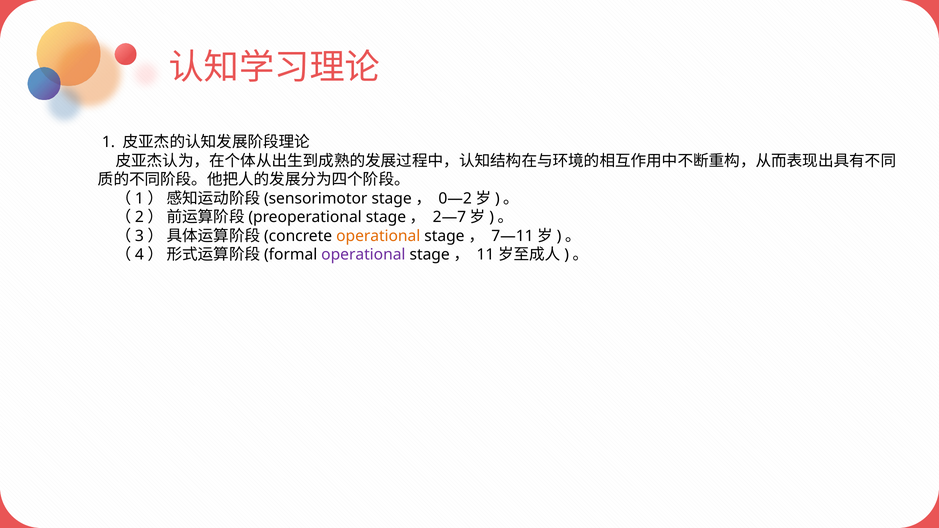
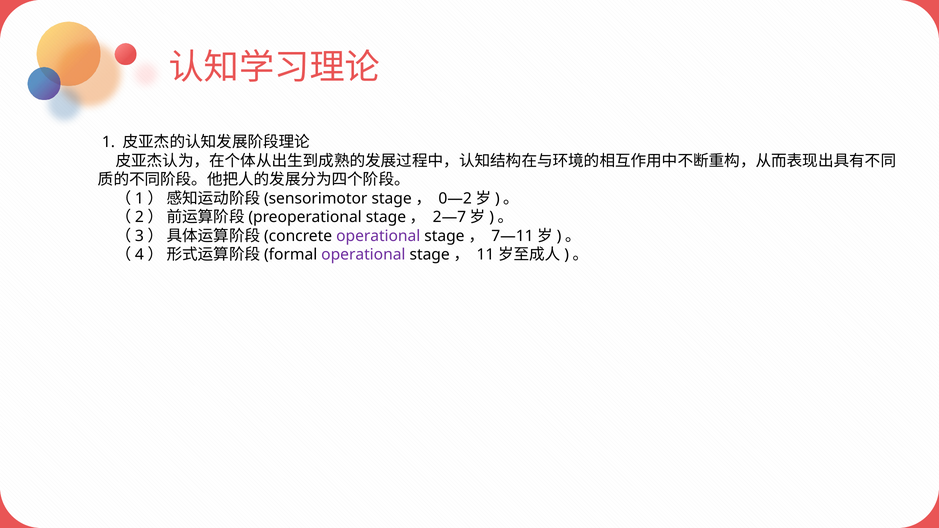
operational colour: orange -> purple (378, 236)
